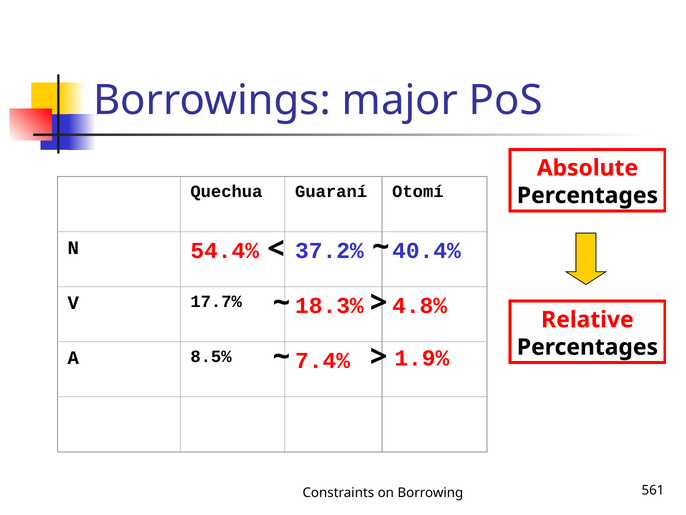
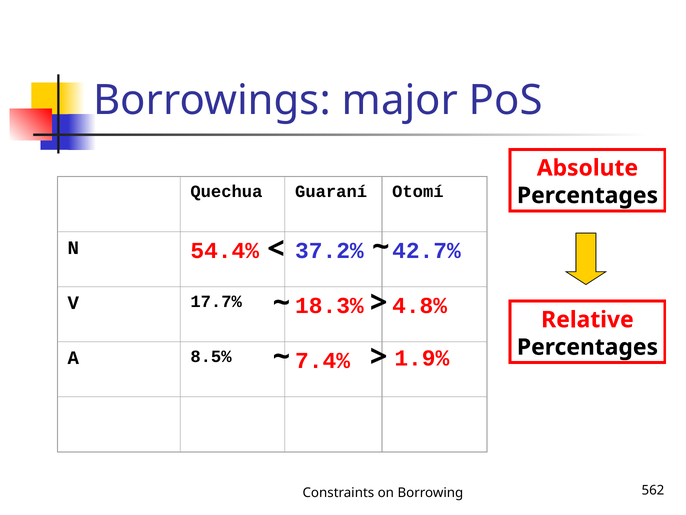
40.4%: 40.4% -> 42.7% (426, 250)
561: 561 -> 562 (653, 490)
